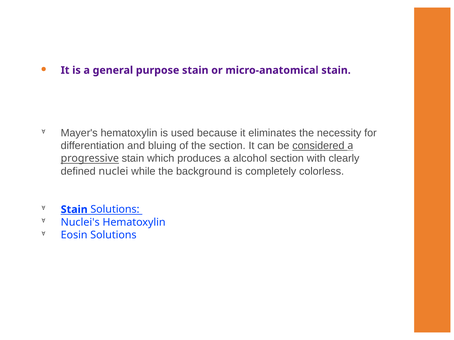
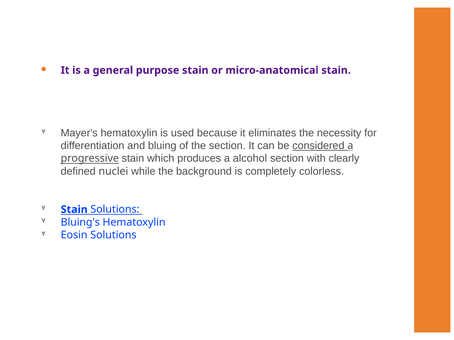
Nuclei's: Nuclei's -> Bluing's (80, 223)
